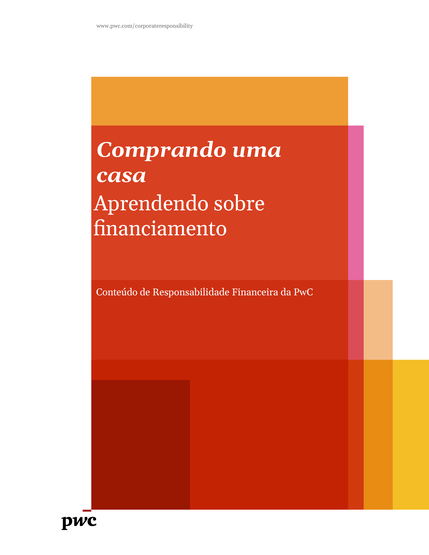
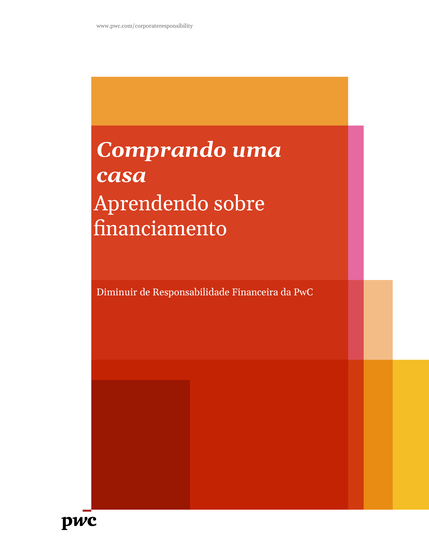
Conteúdo: Conteúdo -> Diminuir (117, 292)
